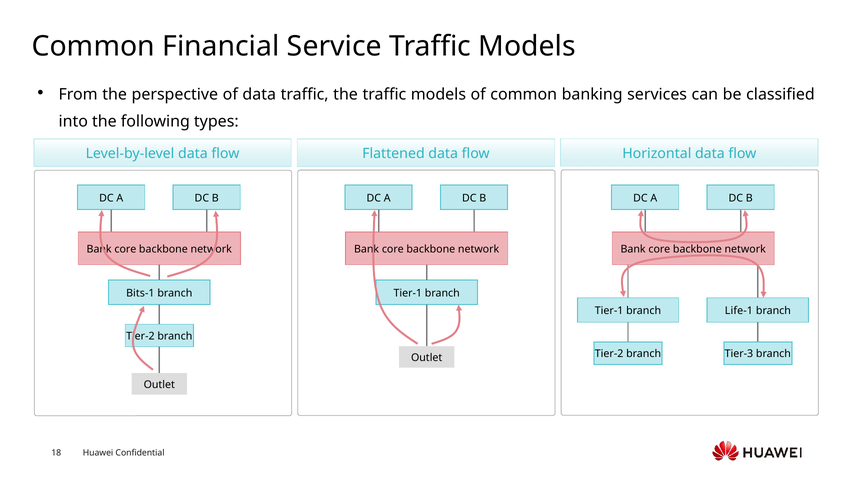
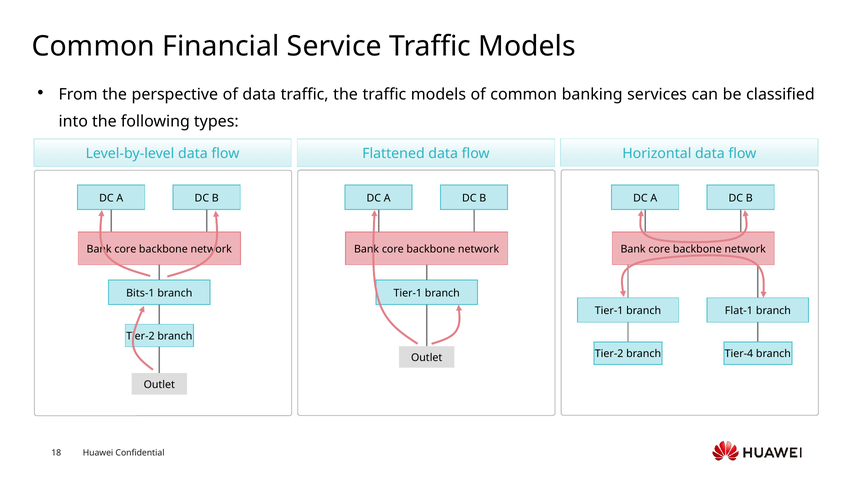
Life-1: Life-1 -> Flat-1 (739, 311)
Tier-3: Tier-3 -> Tier-4 (739, 354)
